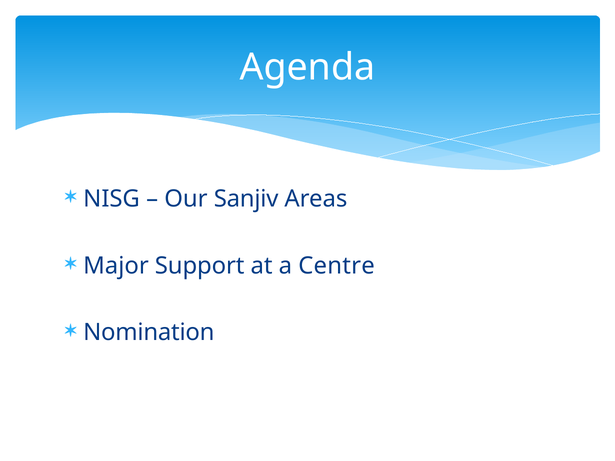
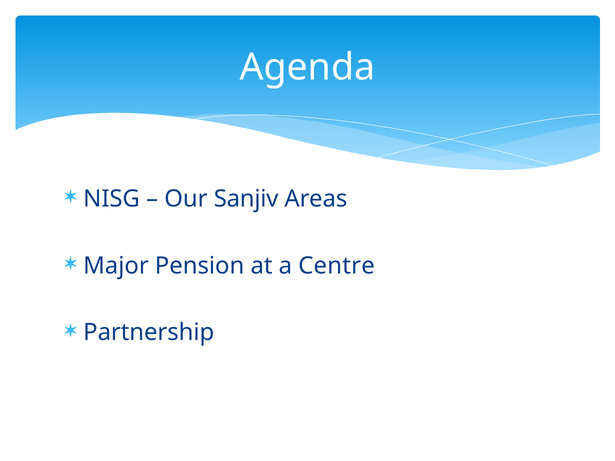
Support: Support -> Pension (200, 266)
Nomination: Nomination -> Partnership (149, 333)
